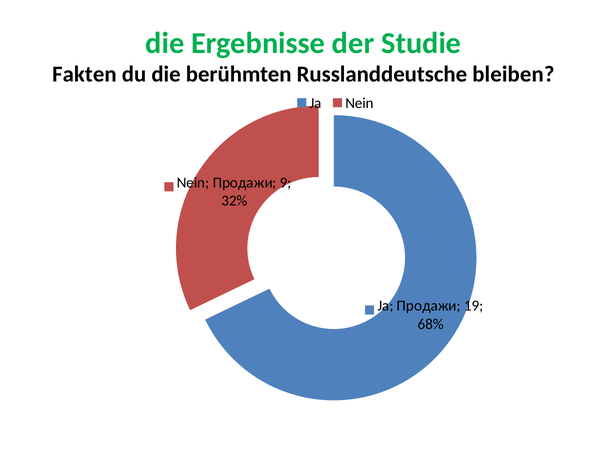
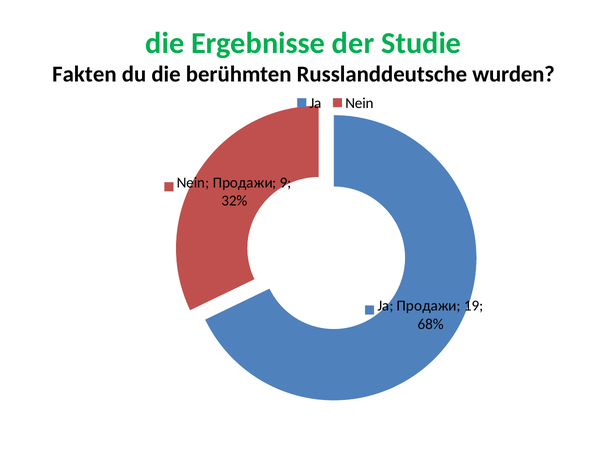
bleiben: bleiben -> wurden (514, 74)
